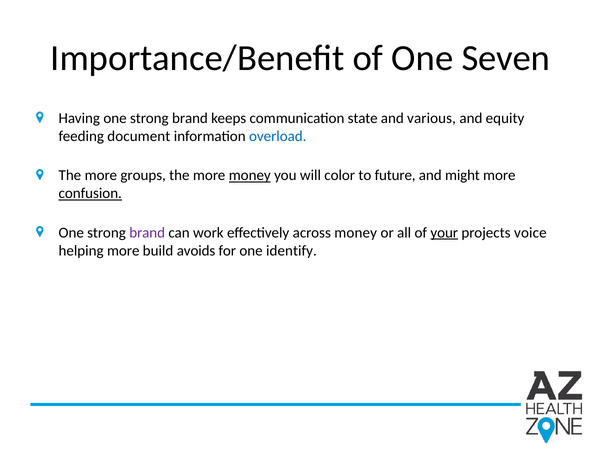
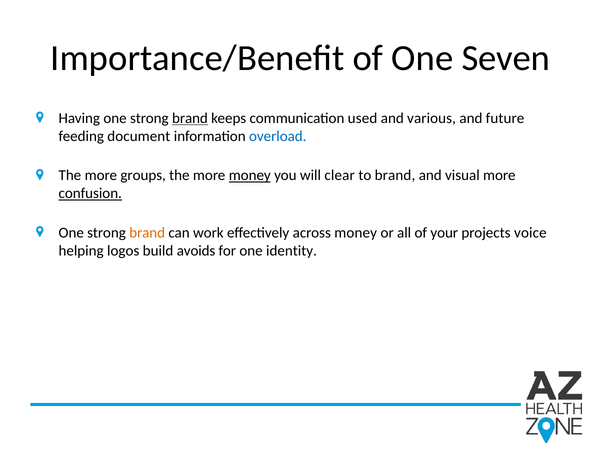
brand underline: none -> present (190, 118)
state: state -> used (363, 118)
equity: equity -> future (505, 118)
color: color -> clear (340, 175)
to future: future -> brand (395, 175)
might: might -> visual (462, 175)
brand colour: purple -> orange (147, 232)
your underline: present -> none (444, 232)
helping more: more -> logos (123, 250)
identify: identify -> identity (292, 250)
